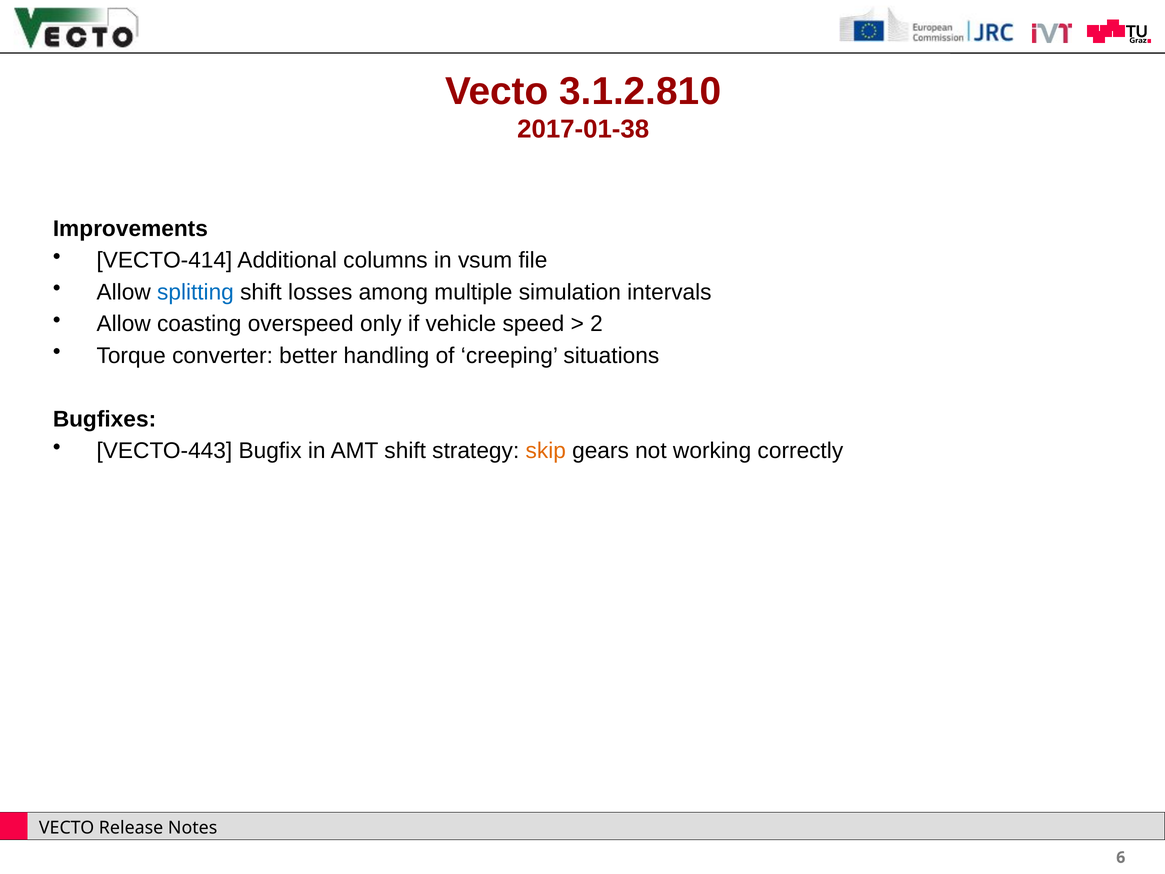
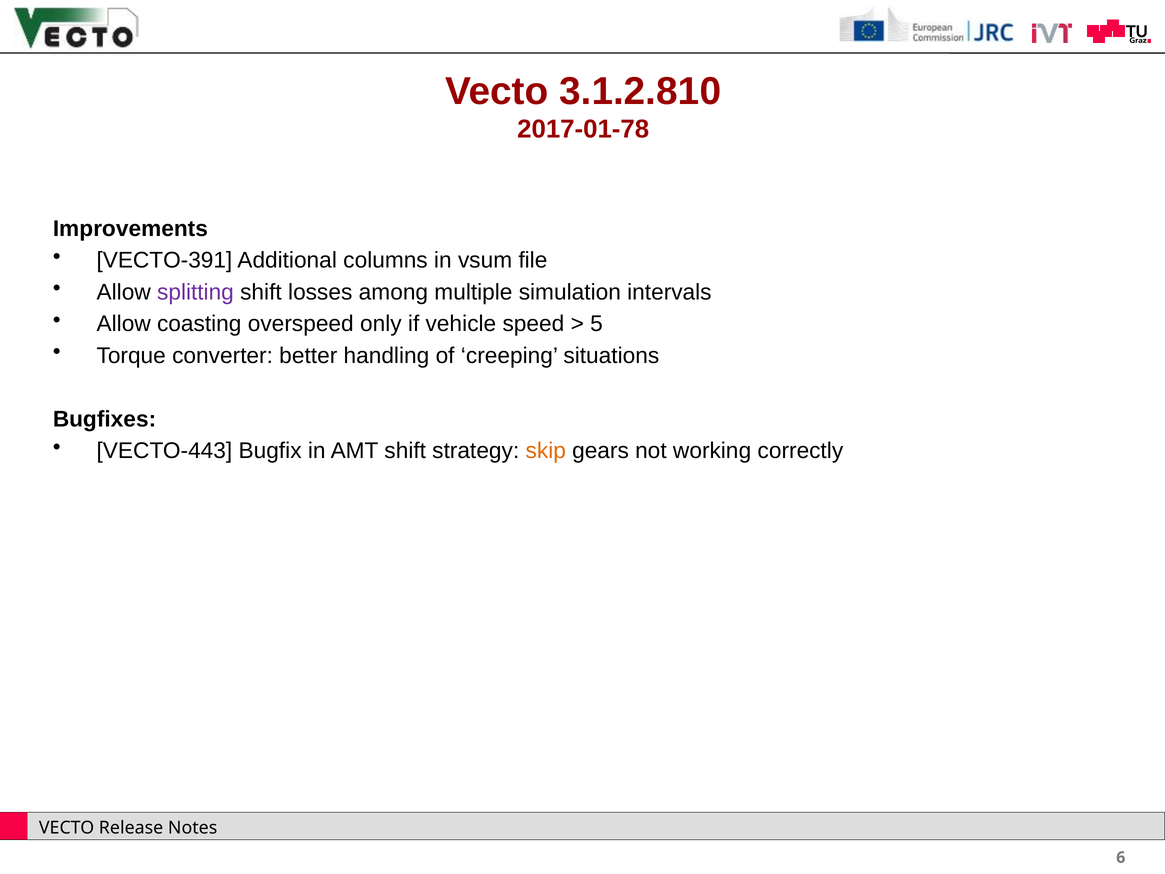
2017-01-38: 2017-01-38 -> 2017-01-78 (583, 129)
VECTO-414: VECTO-414 -> VECTO-391 (164, 260)
splitting colour: blue -> purple (195, 292)
2: 2 -> 5 (596, 324)
